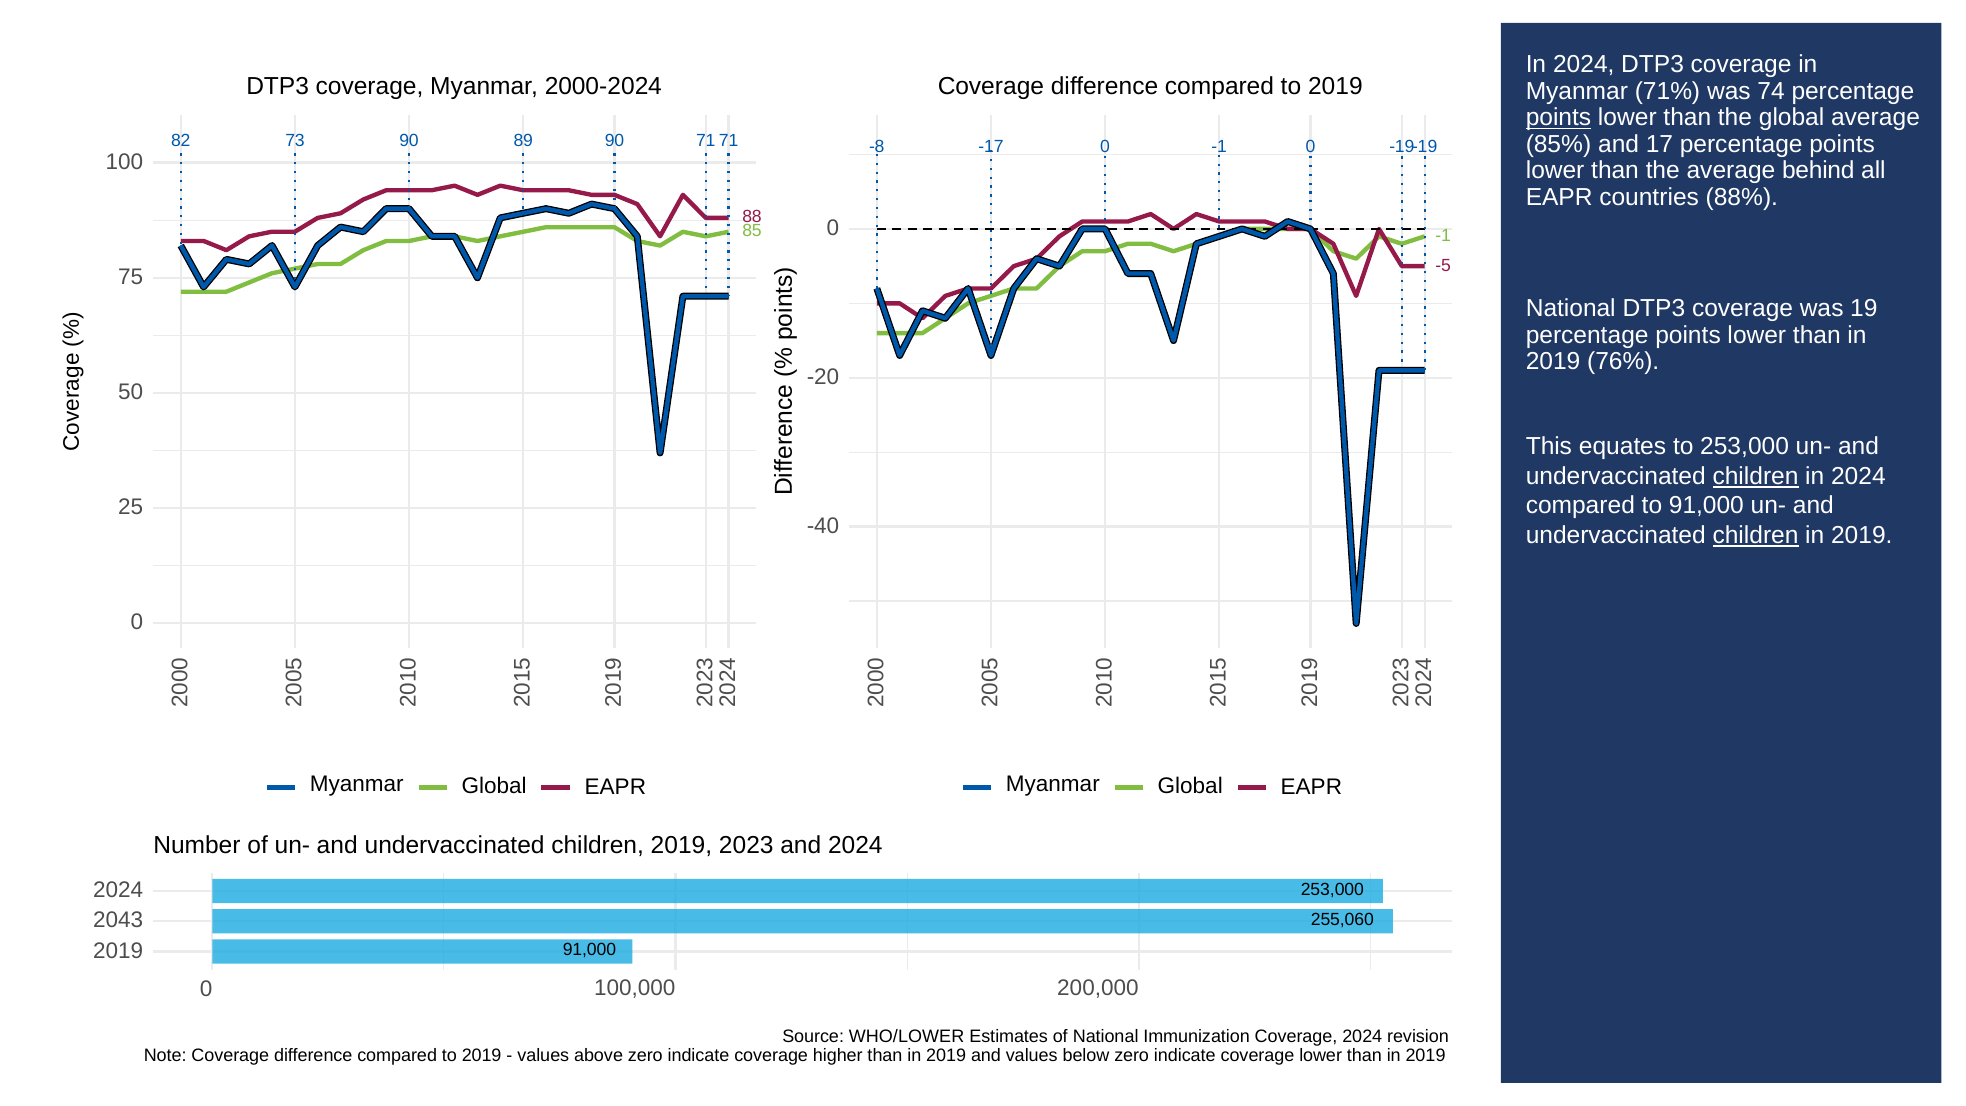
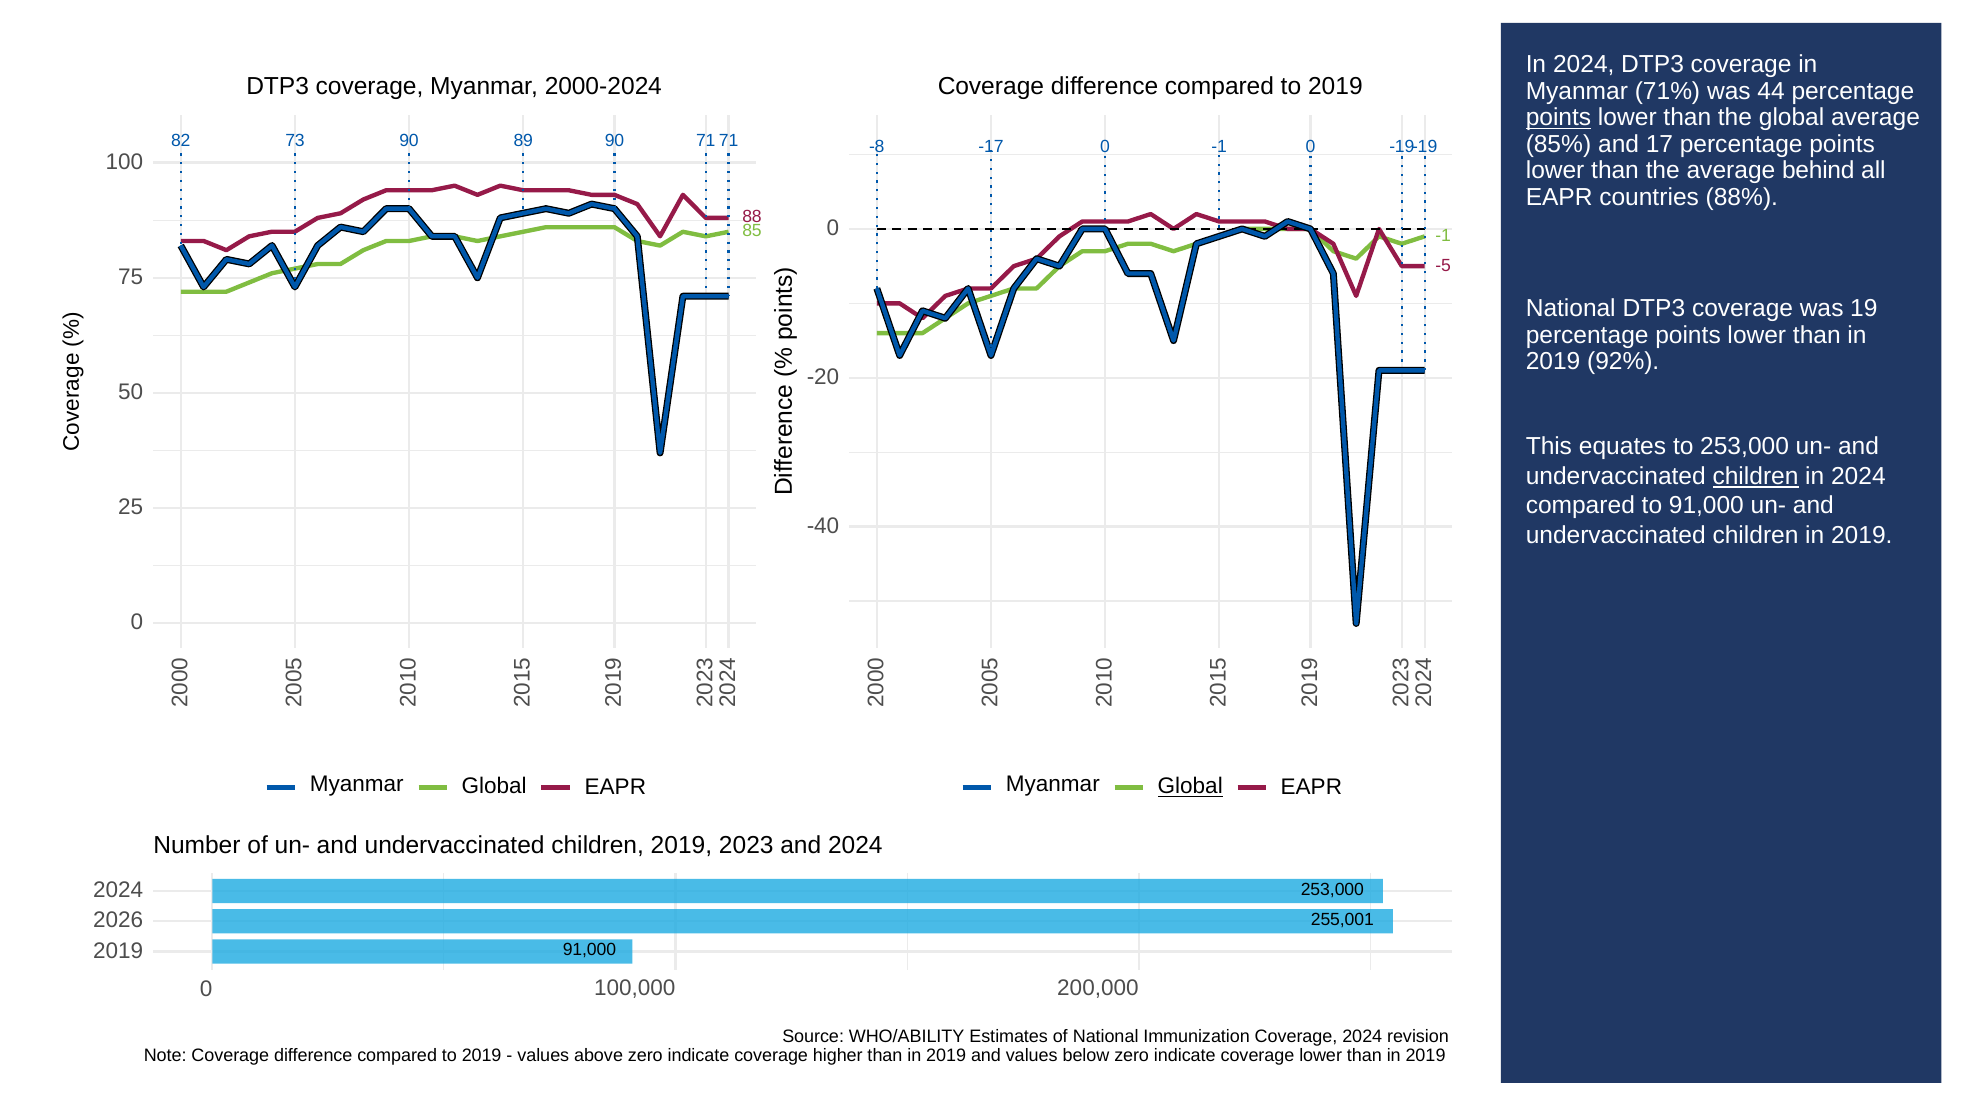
74: 74 -> 44 (1771, 91)
76%: 76% -> 92% (1623, 361)
children underline: present -> none (1756, 535)
Global underline: none -> present (1190, 786)
2043: 2043 -> 2026 (118, 920)
255,060: 255,060 -> 255,001 (1342, 919)
WHO/LOWER: WHO/LOWER -> WHO/ABILITY (907, 1036)
